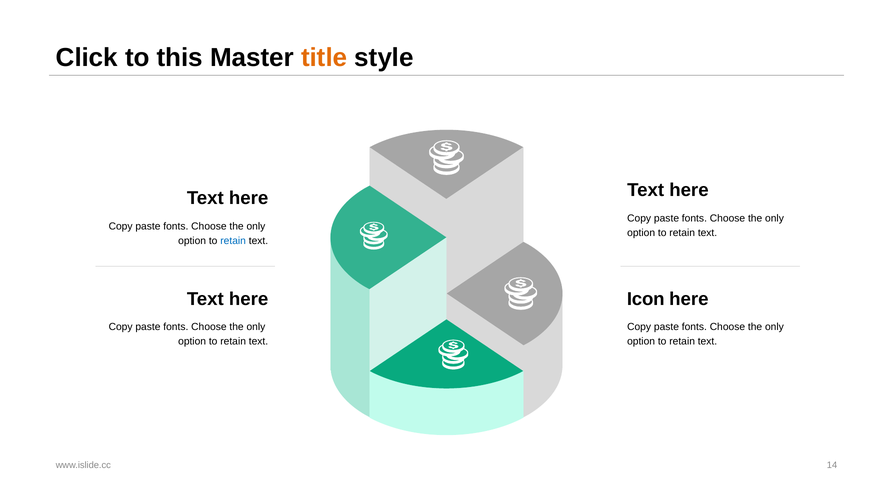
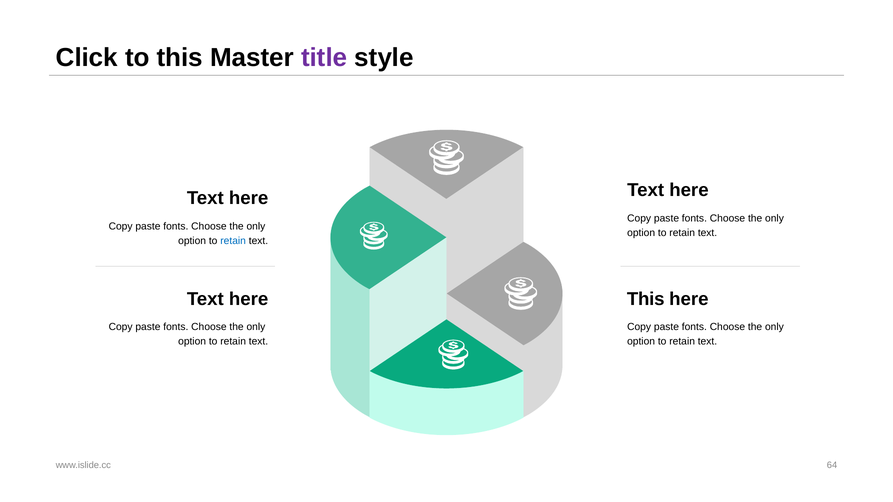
title colour: orange -> purple (324, 58)
Icon: Icon -> This (646, 299)
14: 14 -> 64 (832, 465)
